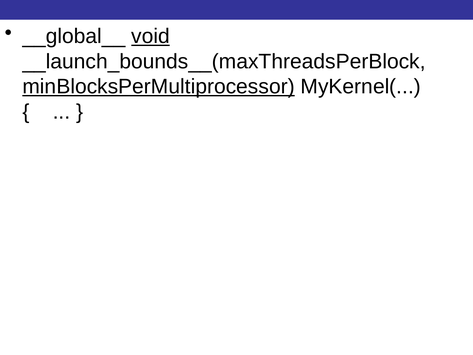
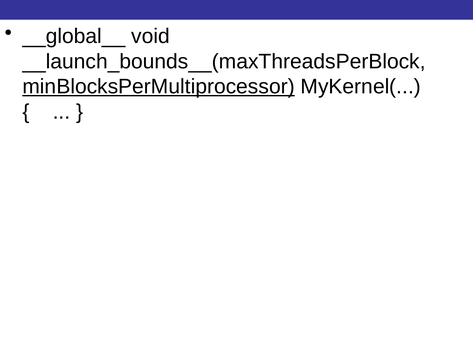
void underline: present -> none (150, 36)
